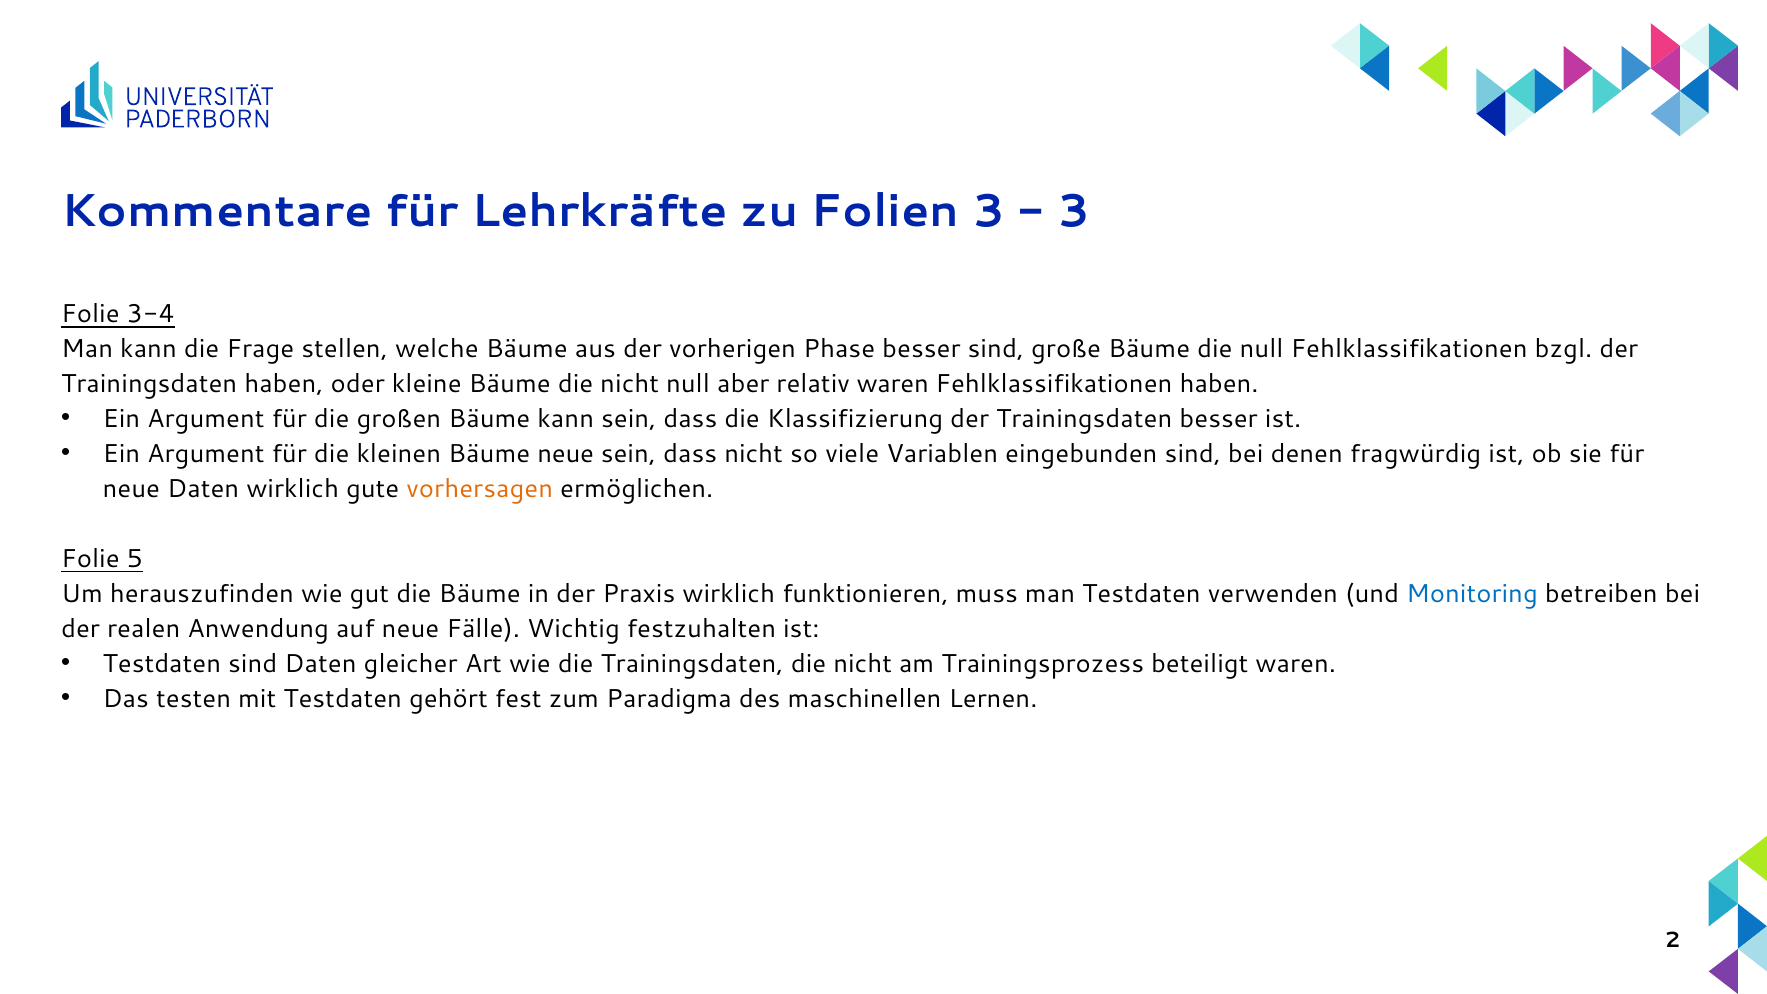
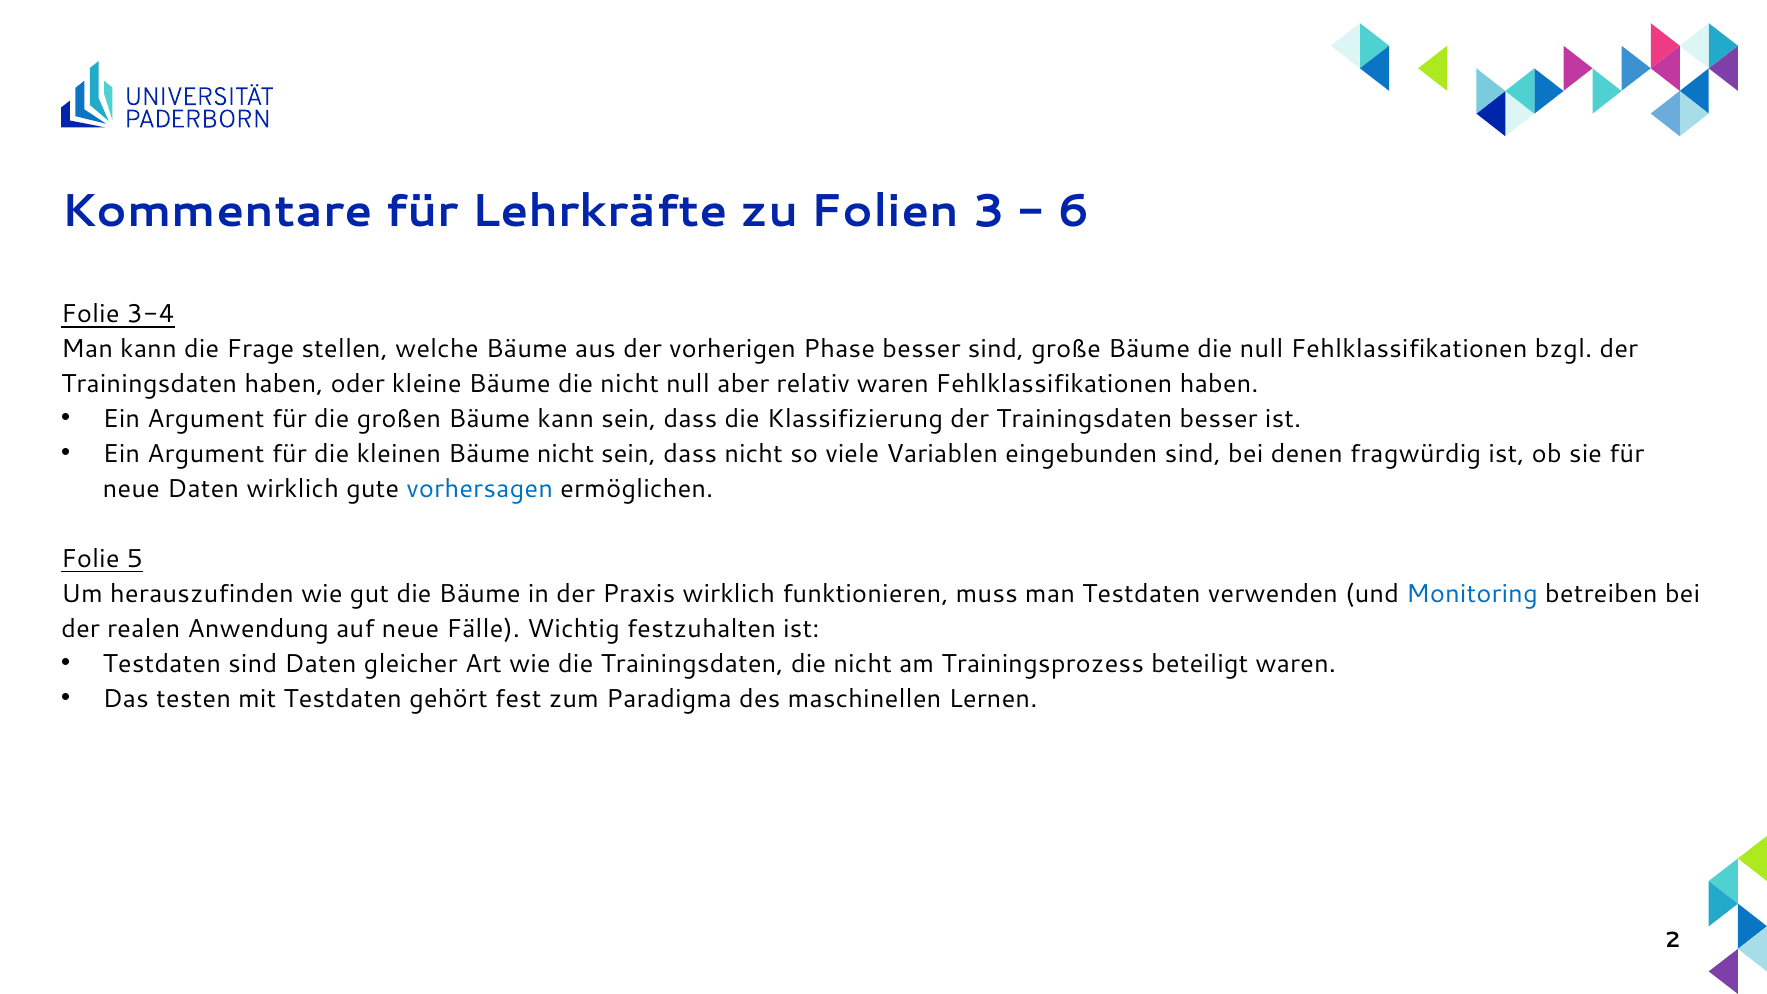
3: 3 -> 6 (1074, 211)
Bäume neue: neue -> nicht (566, 454)
vorhersagen colour: orange -> blue (480, 489)
